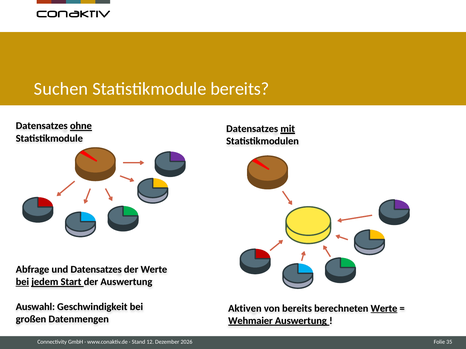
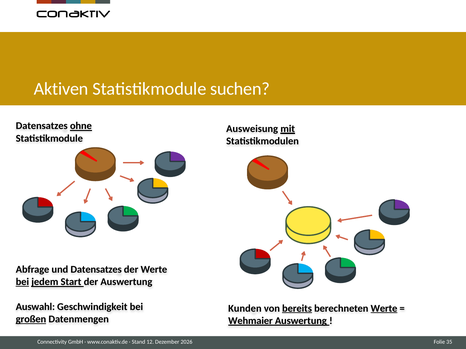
Suchen: Suchen -> Aktiven (61, 89)
Statistikmodule bereits: bereits -> suchen (240, 89)
Datensatzes: Datensatzes -> Ausweisung (252, 129)
Aktiven: Aktiven -> Kunden (245, 309)
bereits underline: none -> present (297, 309)
großen underline: none -> present (31, 320)
